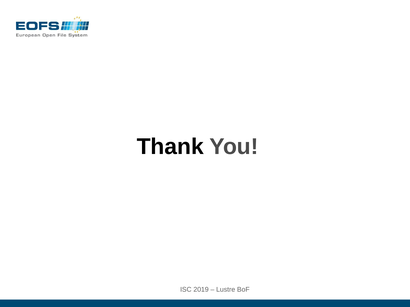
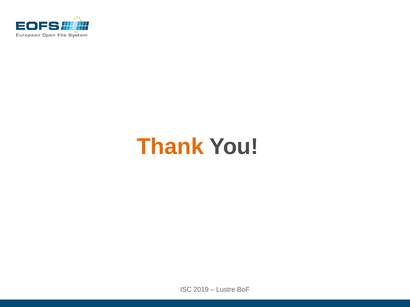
Thank colour: black -> orange (170, 147)
